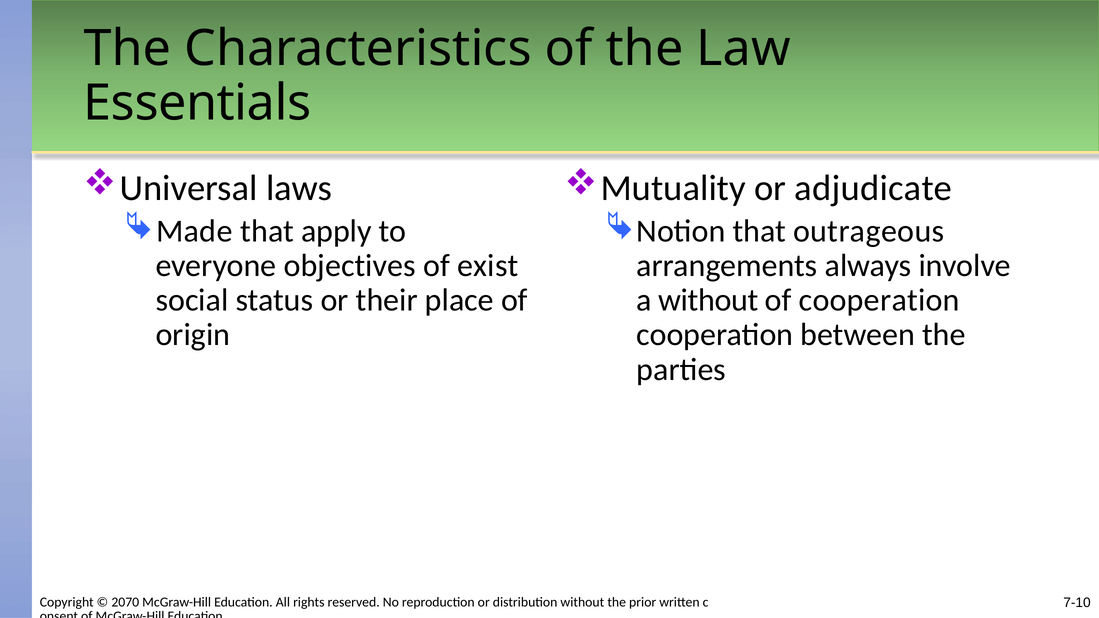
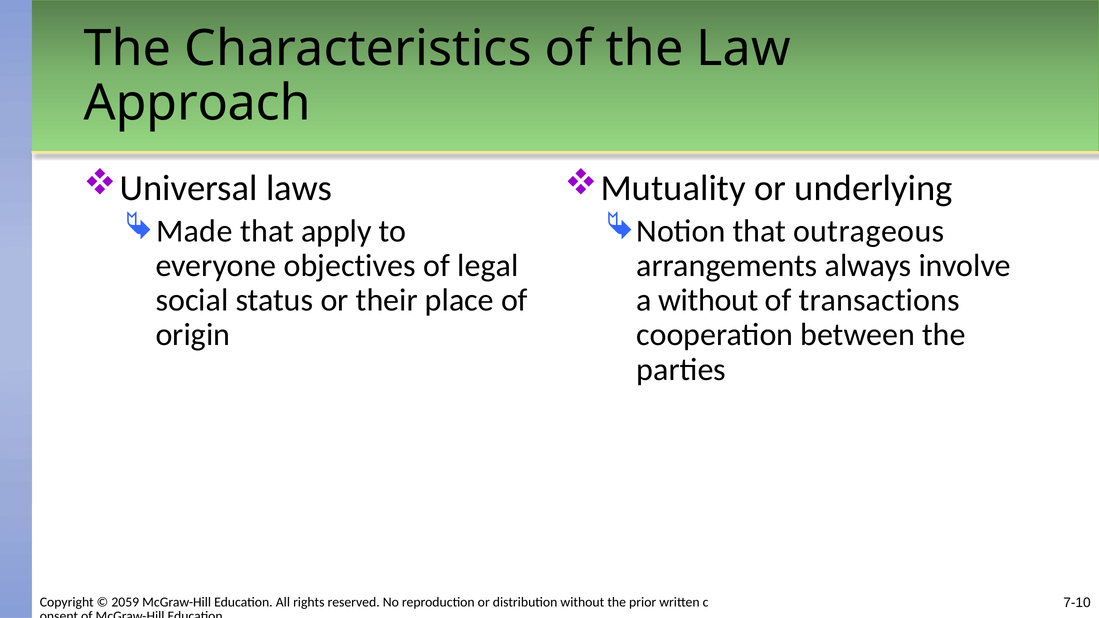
Essentials: Essentials -> Approach (197, 103)
adjudicate: adjudicate -> underlying (873, 188)
exist: exist -> legal (488, 266)
of cooperation: cooperation -> transactions (879, 300)
2070: 2070 -> 2059 (125, 603)
